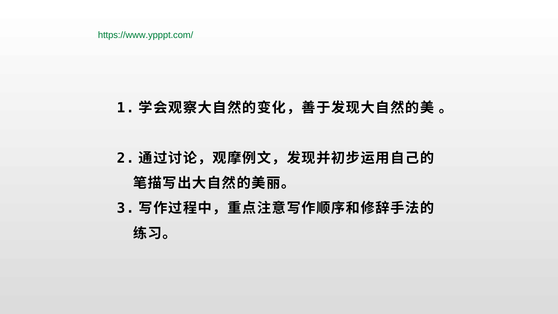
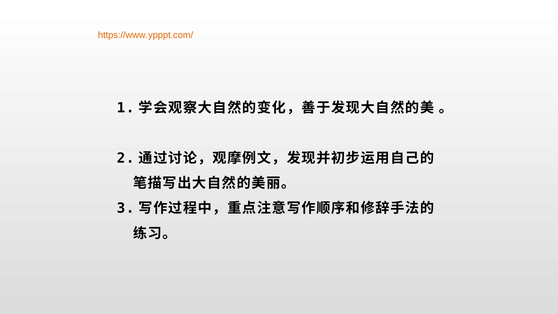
https://www.ypppt.com/ colour: green -> orange (146, 35)
